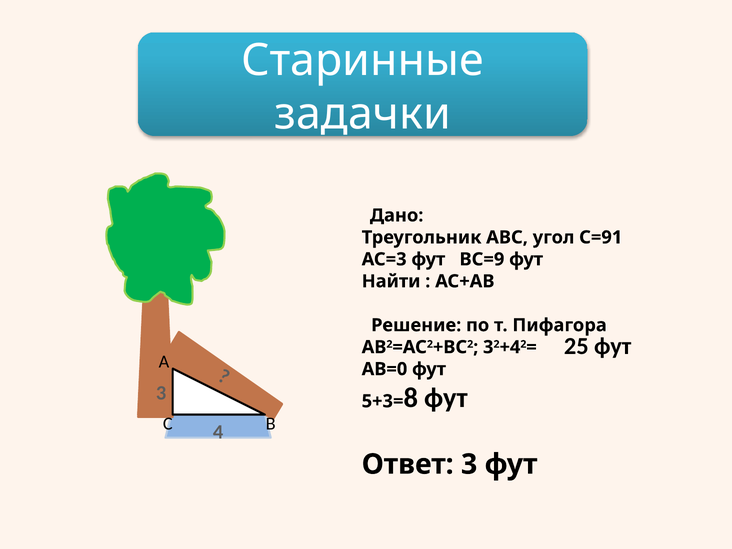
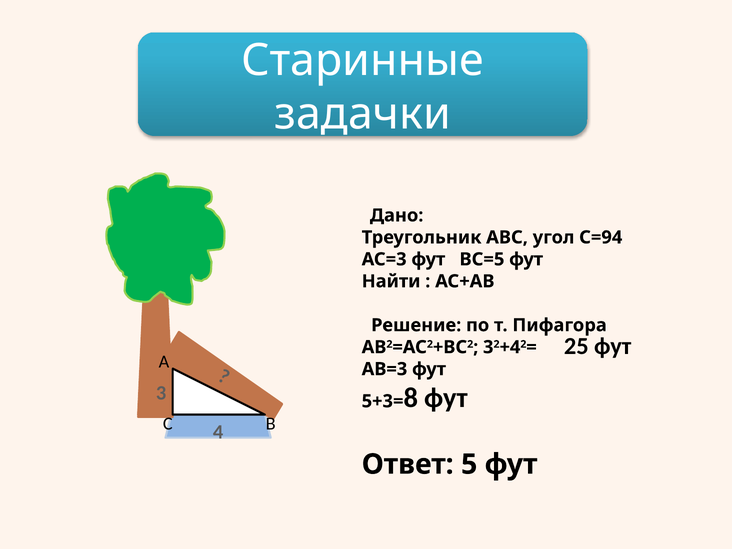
С=91: С=91 -> С=94 (601, 237)
ВС=9: ВС=9 -> ВС=5 (482, 259)
АВ=0: АВ=0 -> АВ=3 (384, 369)
Ответ 3: 3 -> 5 (469, 464)
